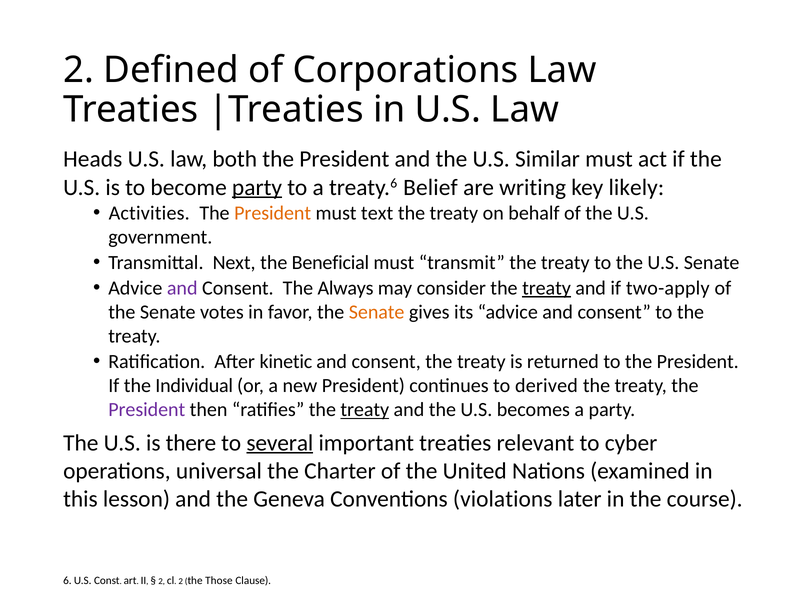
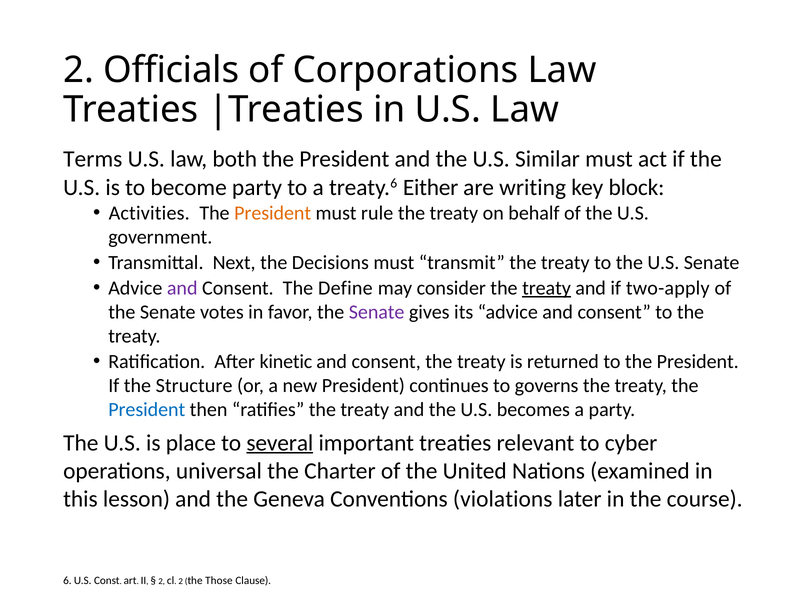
Defined: Defined -> Officials (171, 70)
Heads: Heads -> Terms (93, 159)
party underline: present -> none (257, 187)
Belief: Belief -> Either (431, 187)
likely: likely -> block (636, 187)
text: text -> rule (377, 213)
Beneficial: Beneficial -> Decisions (330, 262)
Always: Always -> Define (345, 288)
Senate colour: orange -> purple (377, 312)
Individual: Individual -> Structure (194, 385)
derived: derived -> governs (547, 385)
President colour: purple -> blue (147, 409)
treaty underline: present -> none (365, 409)
there: there -> place (191, 442)
